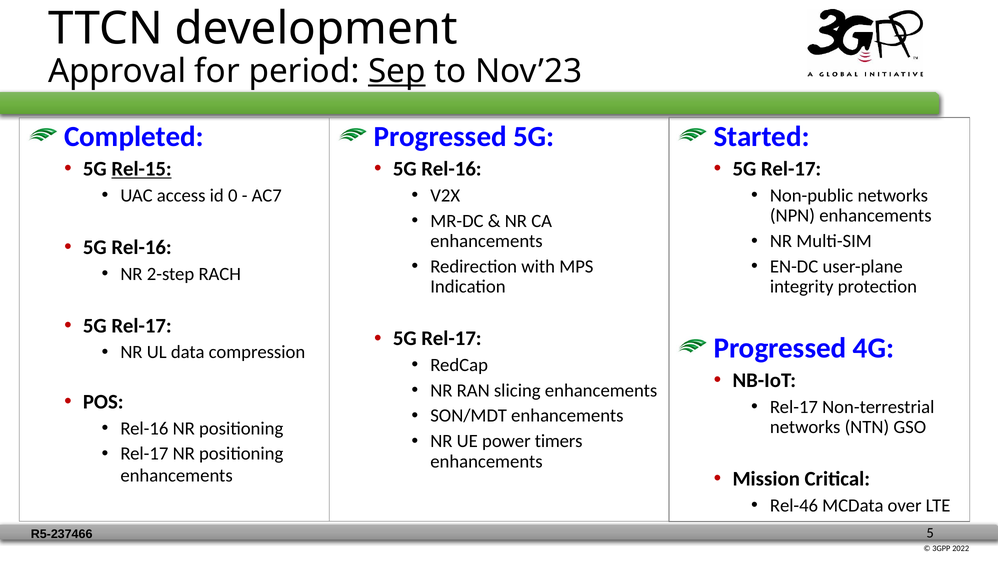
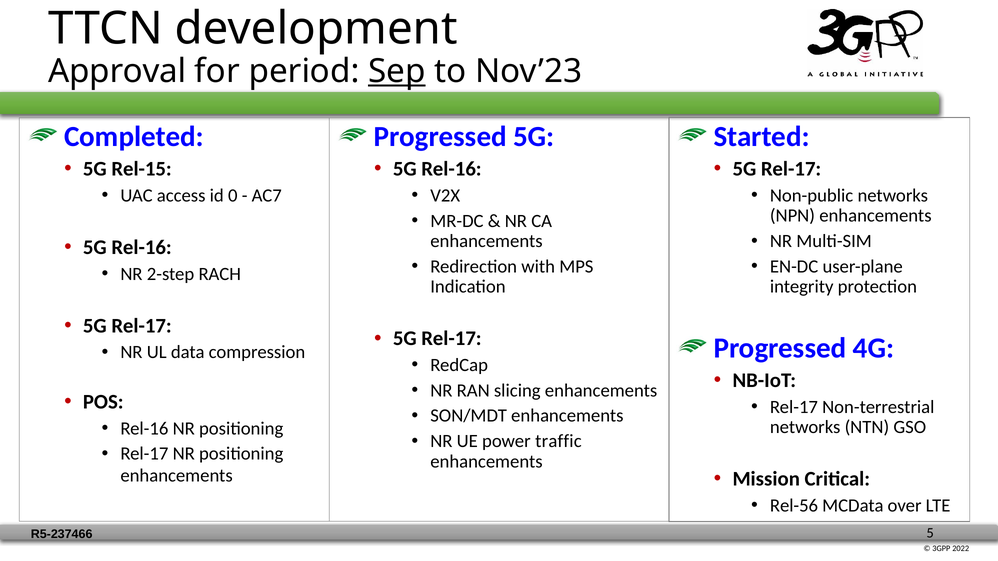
Rel-15 underline: present -> none (142, 169)
timers: timers -> traffic (558, 441)
Rel-46: Rel-46 -> Rel-56 (794, 506)
